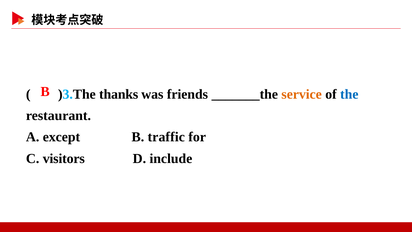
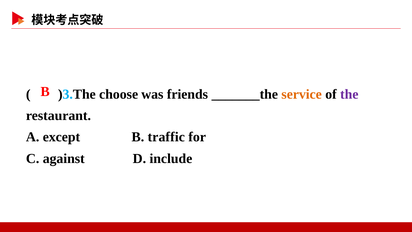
thanks: thanks -> choose (119, 94)
the colour: blue -> purple (349, 94)
visitors: visitors -> against (64, 158)
